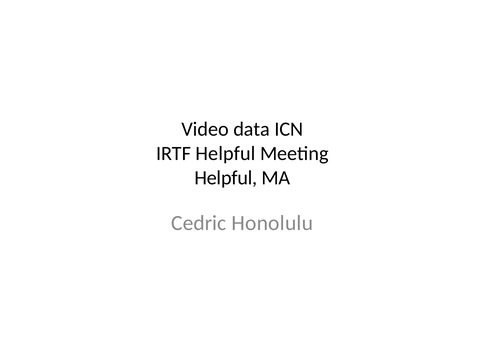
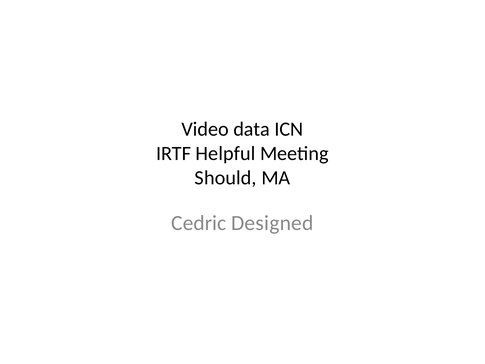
Helpful: Helpful -> Should (226, 178)
Honolulu: Honolulu -> Designed (272, 223)
